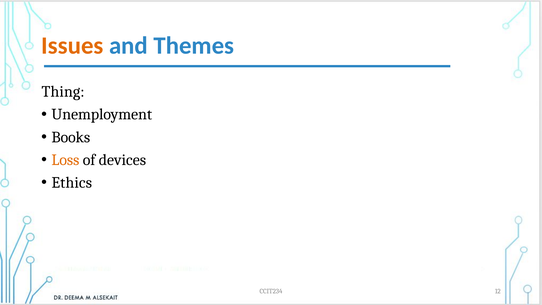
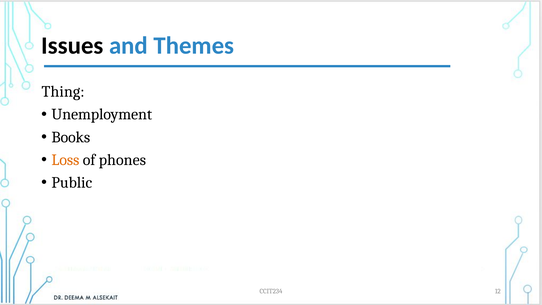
Issues colour: orange -> black (72, 46)
devices: devices -> phones (122, 160)
Ethics: Ethics -> Public (72, 183)
